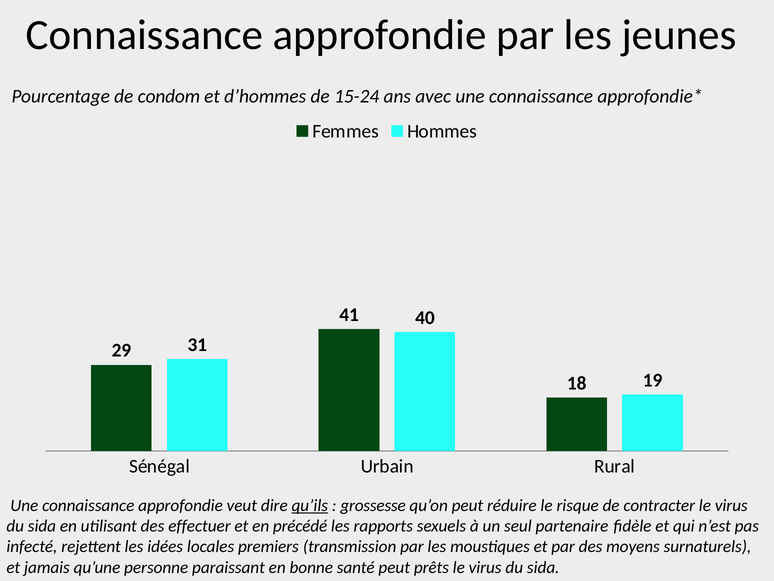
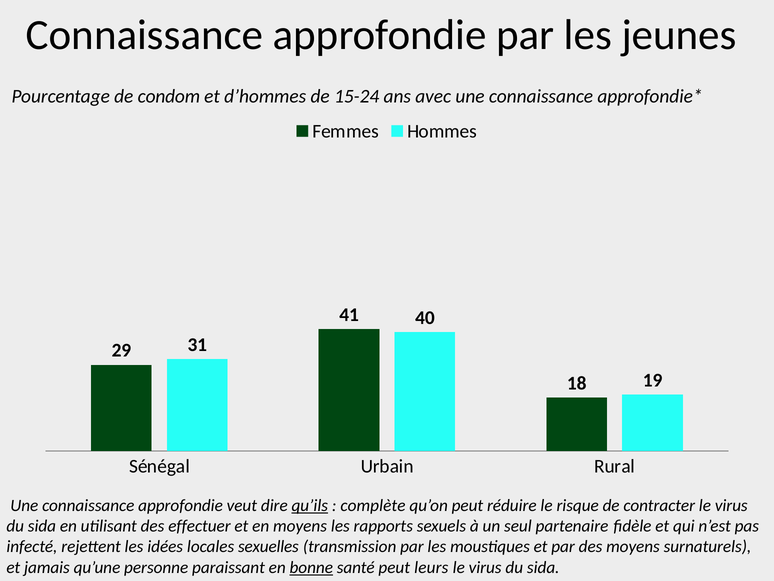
grossesse: grossesse -> complète (373, 505)
en précédé: précédé -> moyens (300, 526)
premiers: premiers -> sexuelles (268, 546)
bonne underline: none -> present (311, 567)
prêts: prêts -> leurs (431, 567)
